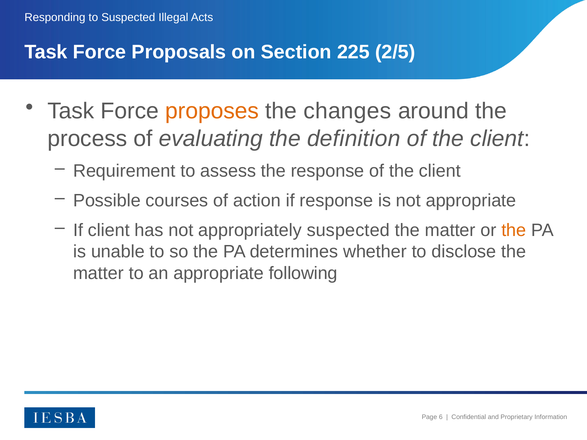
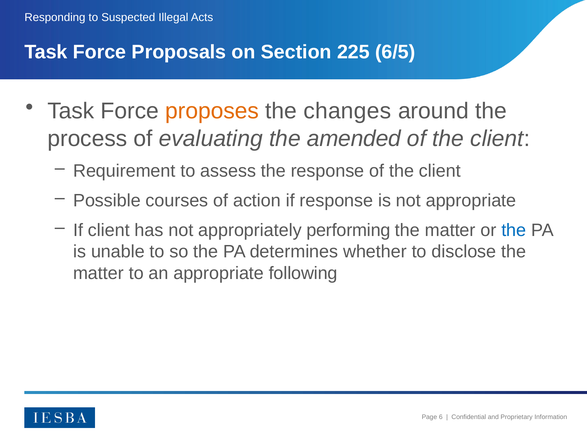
2/5: 2/5 -> 6/5 (395, 52)
definition: definition -> amended (354, 139)
appropriately suspected: suspected -> performing (348, 230)
the colour: orange -> blue (514, 230)
